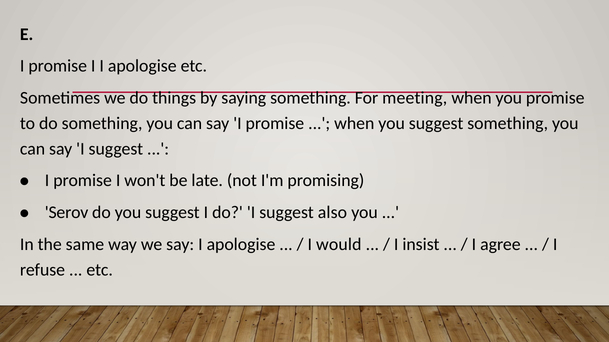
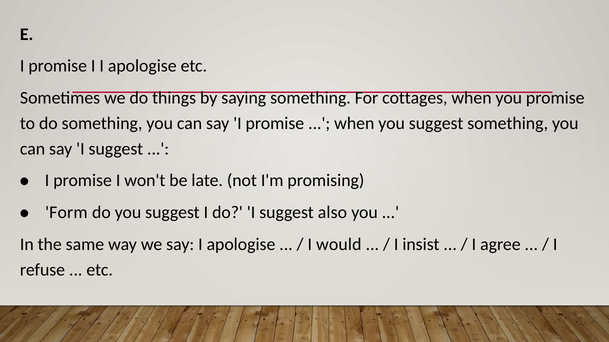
meeting: meeting -> cottages (415, 98)
Serov: Serov -> Form (66, 213)
